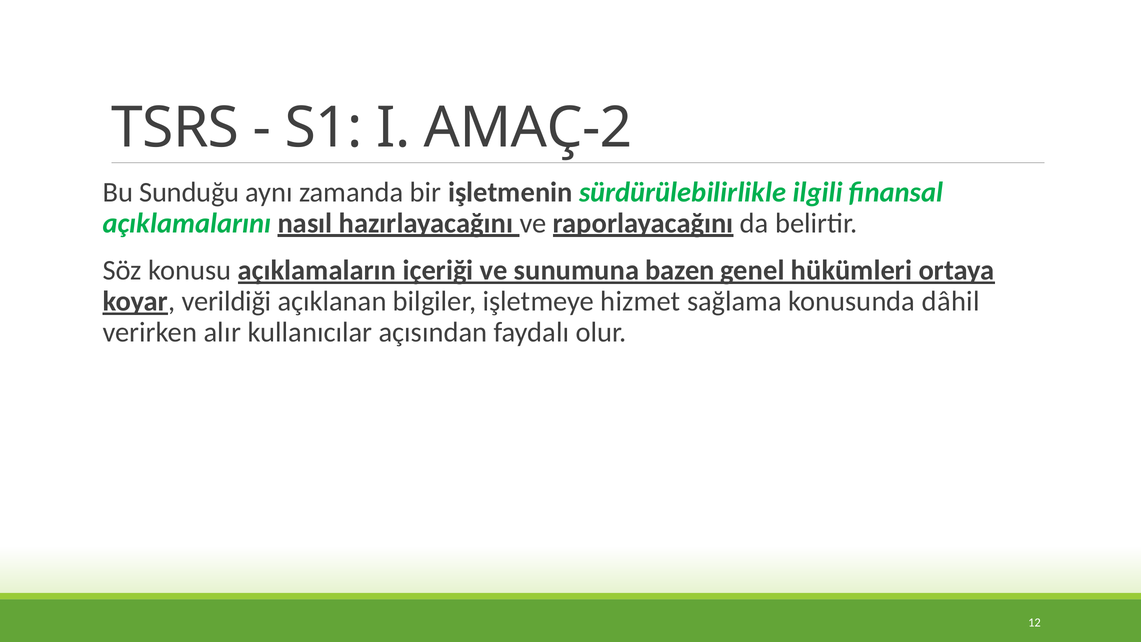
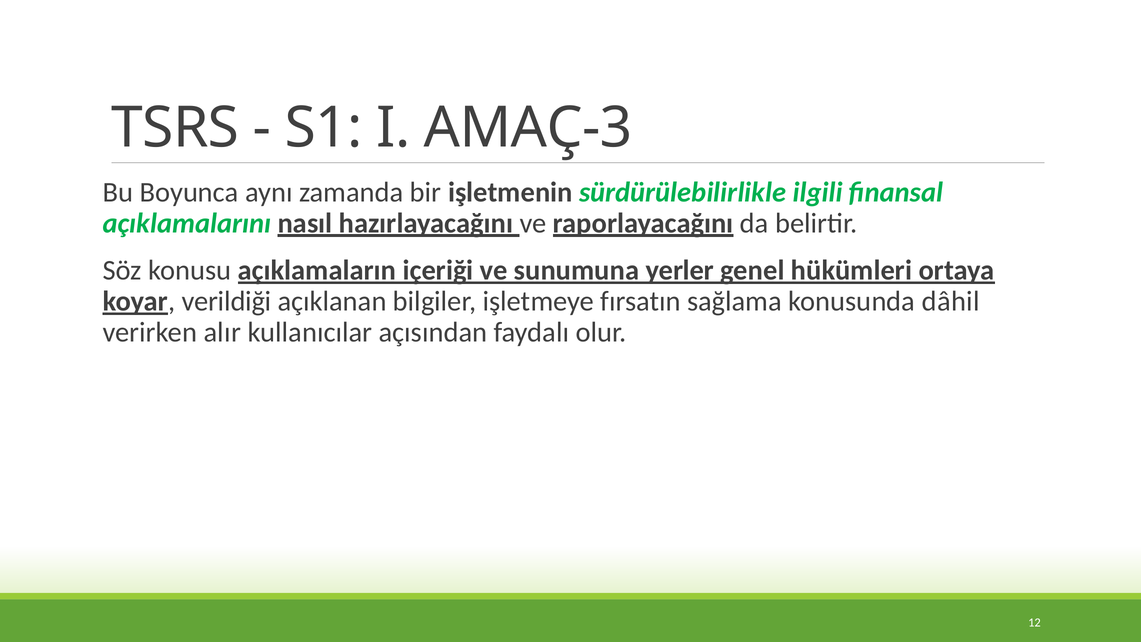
AMAÇ-2: AMAÇ-2 -> AMAÇ-3 (528, 128)
Sunduğu: Sunduğu -> Boyunca (189, 192)
bazen: bazen -> yerler (680, 270)
hizmet: hizmet -> fırsatın (641, 301)
